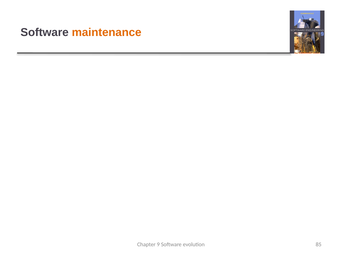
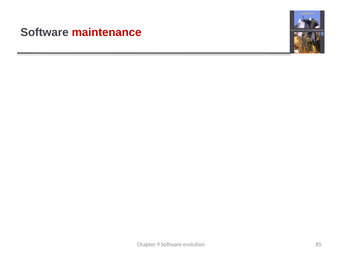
maintenance colour: orange -> red (107, 32)
